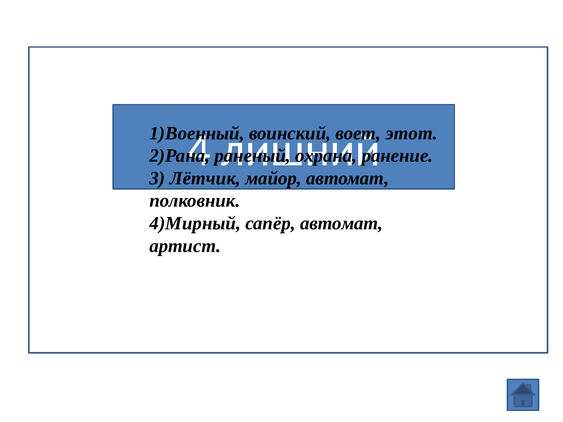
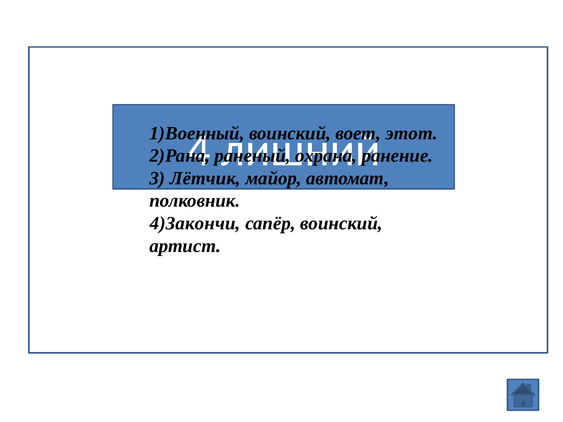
4)Мирный: 4)Мирный -> 4)Закончи (195, 223)
сапёр автомат: автомат -> воинский (341, 223)
